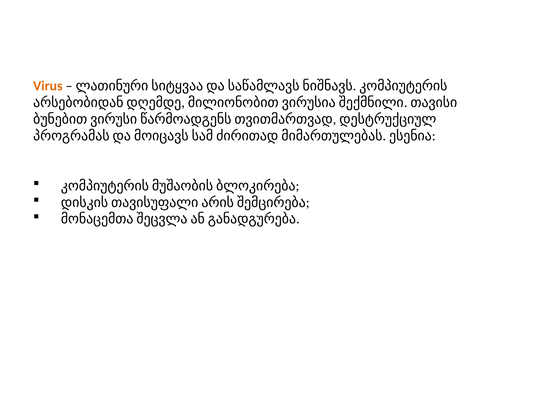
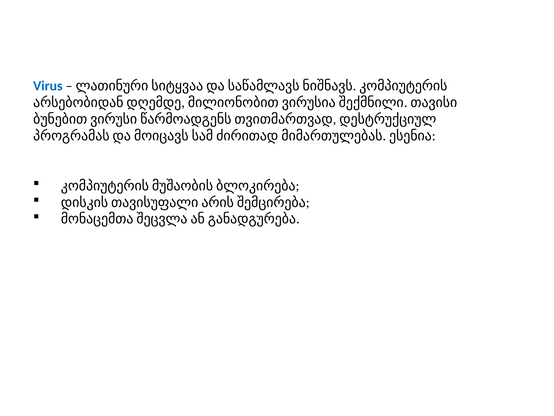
Virus colour: orange -> blue (48, 86)
